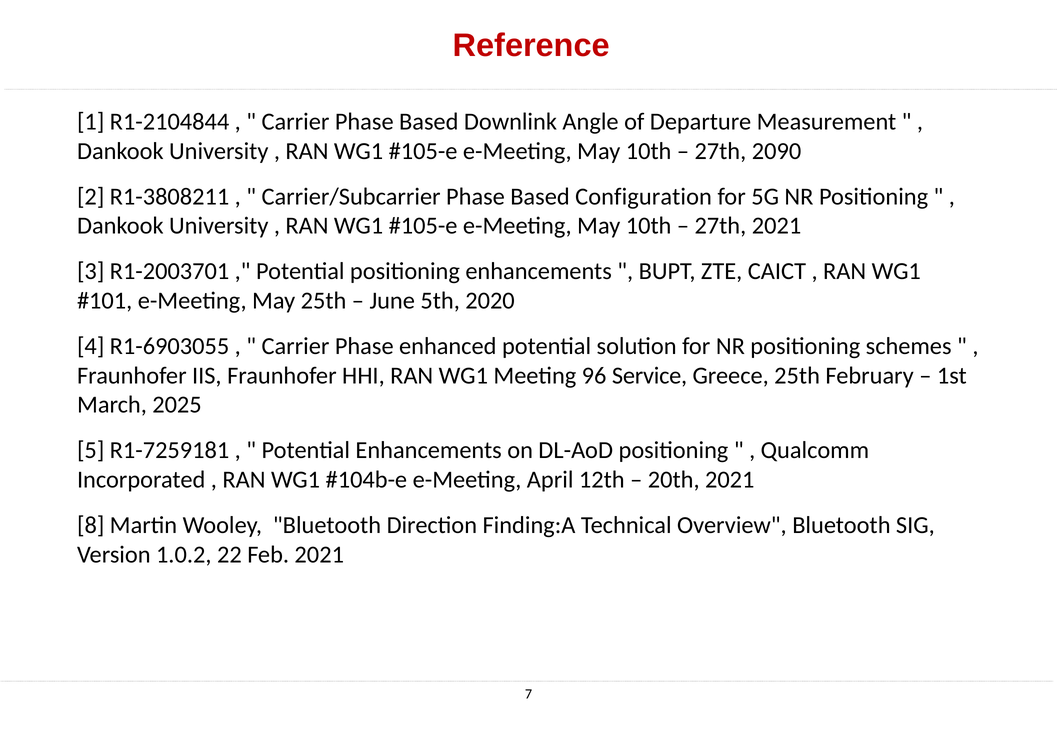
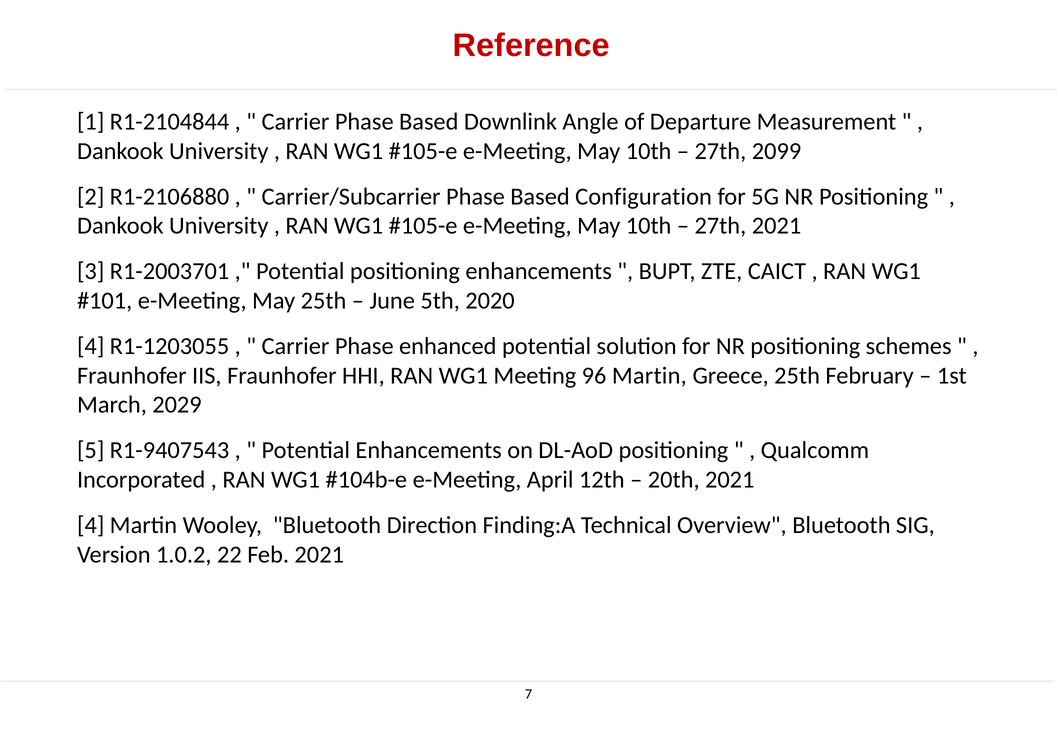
2090: 2090 -> 2099 (777, 151)
R1-3808211: R1-3808211 -> R1-2106880 (169, 196)
R1-6903055: R1-6903055 -> R1-1203055 (169, 346)
96 Service: Service -> Martin (649, 375)
2025: 2025 -> 2029 (177, 405)
R1-7259181: R1-7259181 -> R1-9407543 (169, 450)
8: 8 -> 4 (91, 525)
